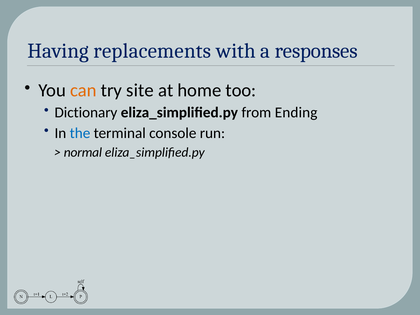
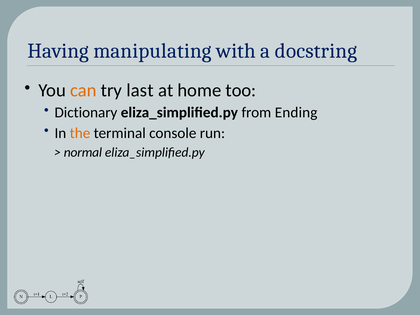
replacements: replacements -> manipulating (152, 51)
responses: responses -> docstring (316, 51)
site: site -> last (140, 90)
the colour: blue -> orange (80, 133)
